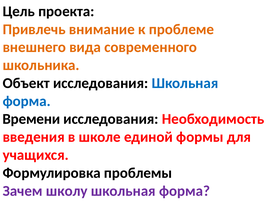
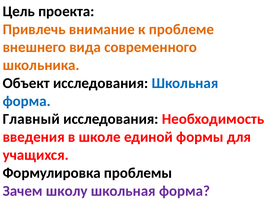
Времени: Времени -> Главный (31, 119)
